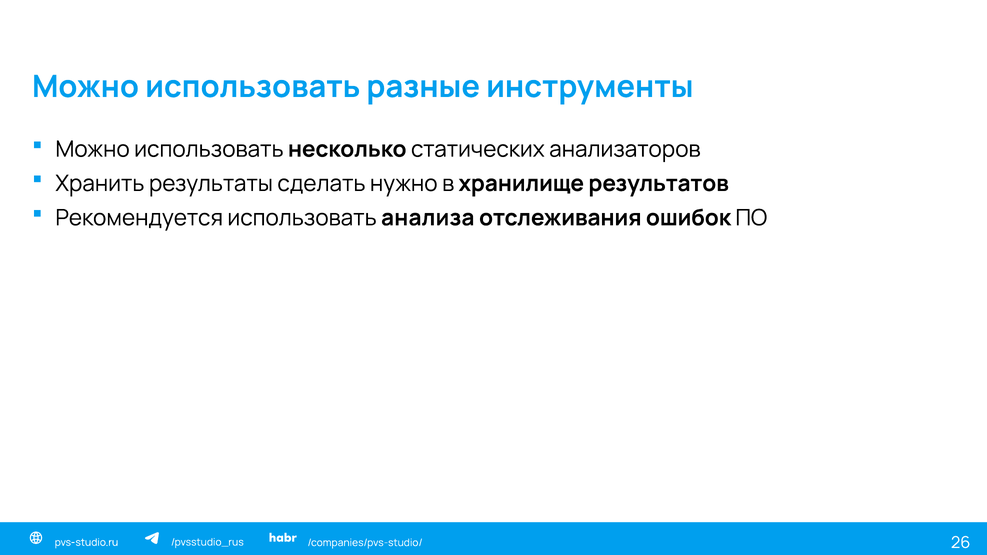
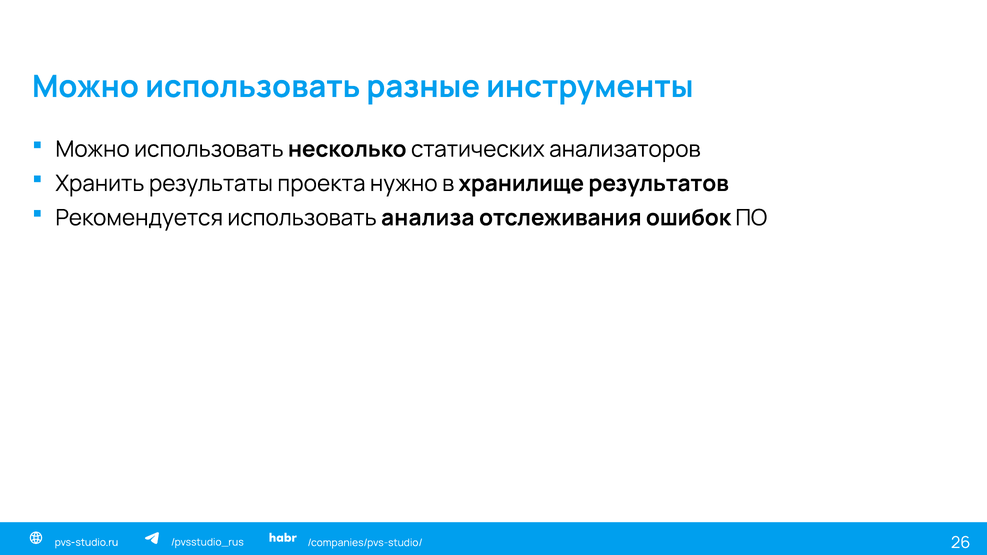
сделать: сделать -> проекта (321, 184)
